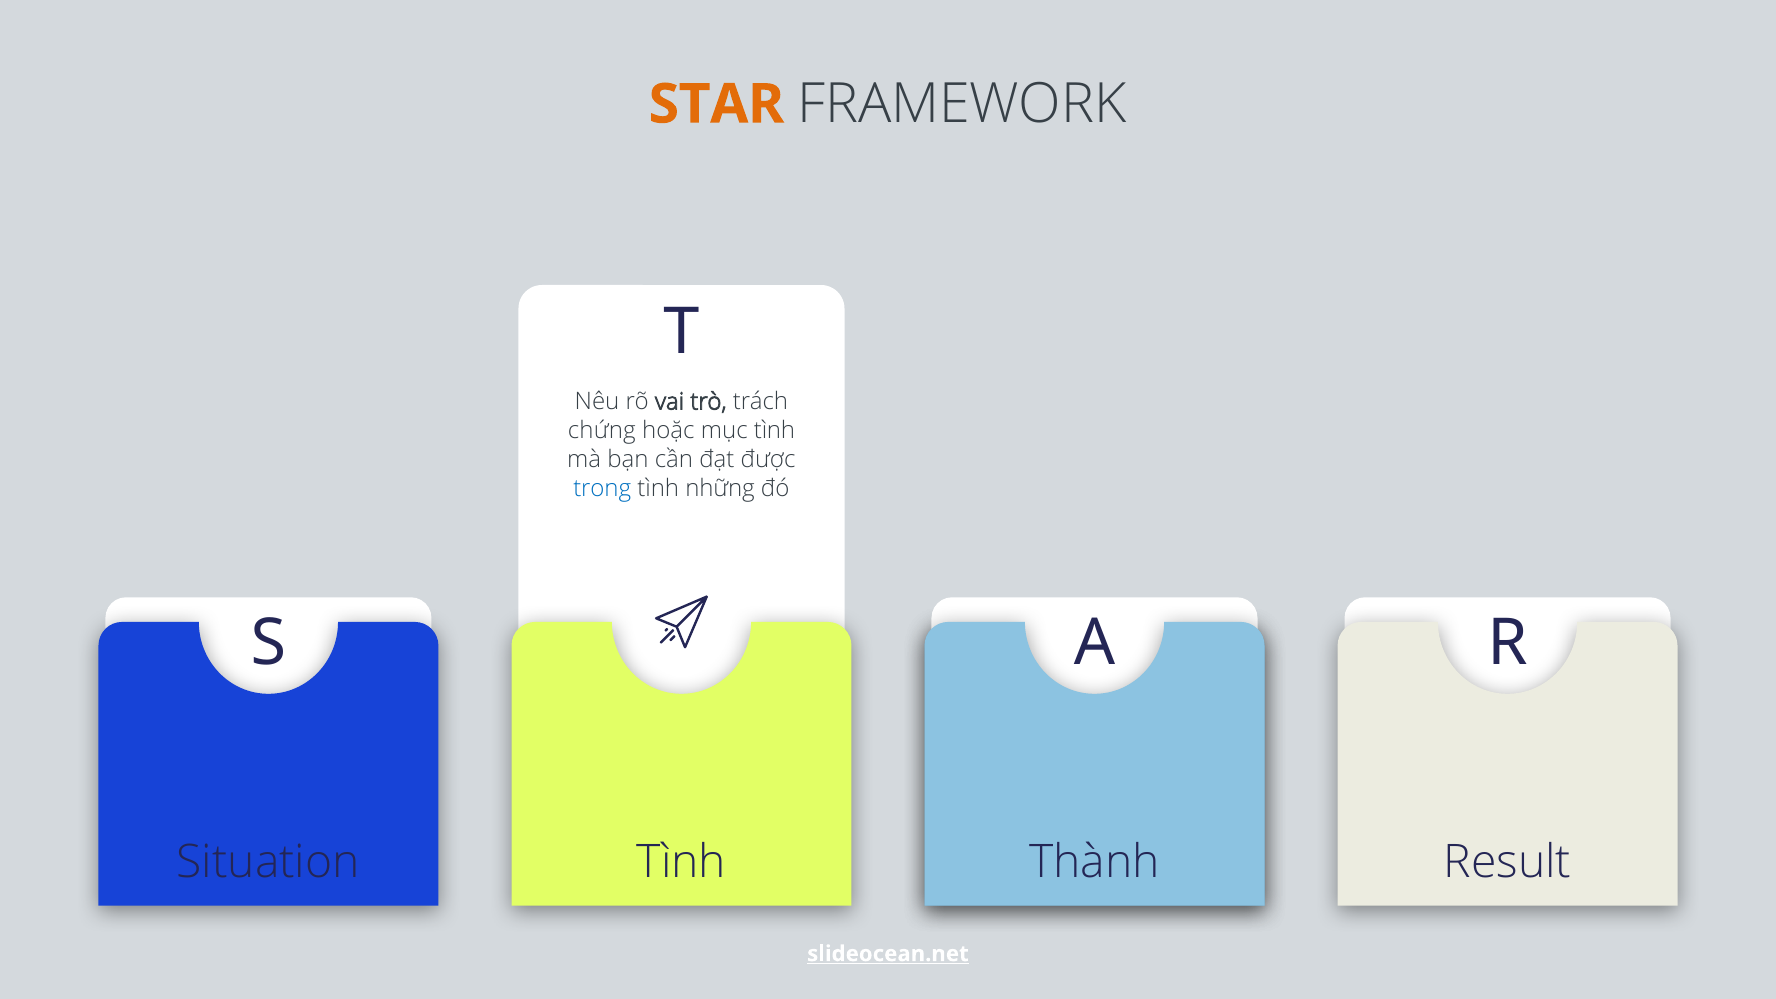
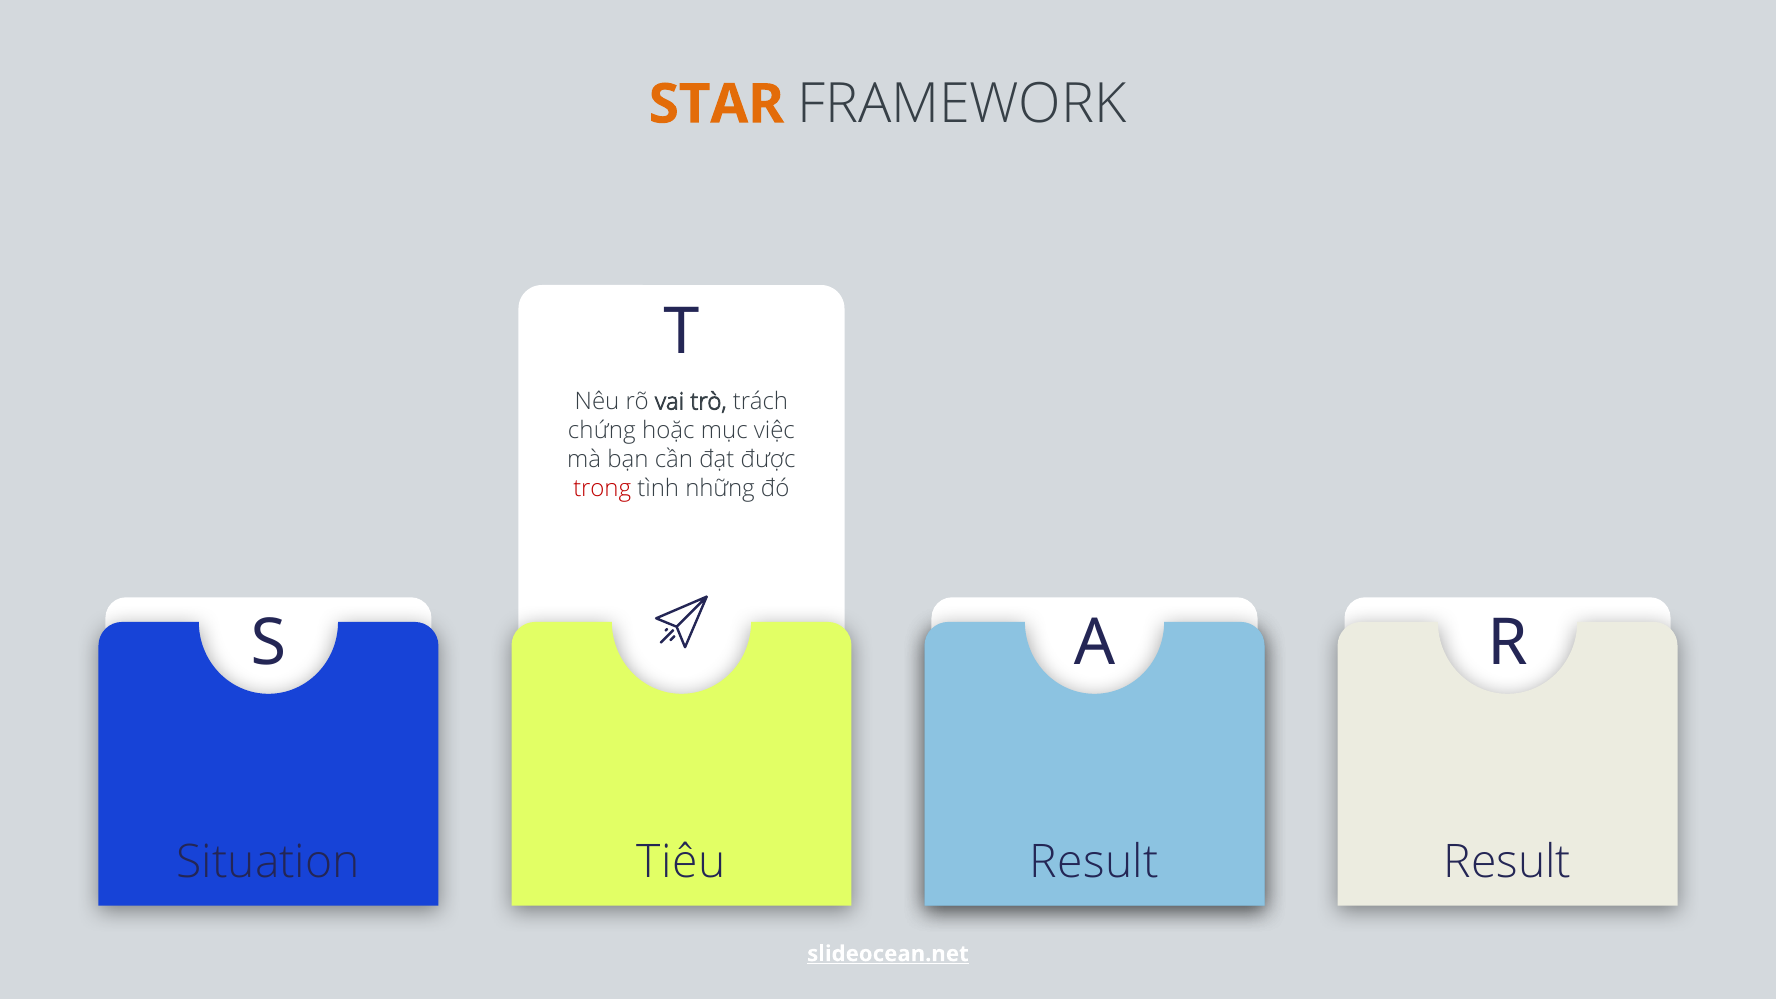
mục tình: tình -> việc (774, 430)
trong colour: blue -> red (602, 488)
Tình: Tình -> Tiêu (681, 862)
Situation Thành: Thành -> Result (1094, 862)
